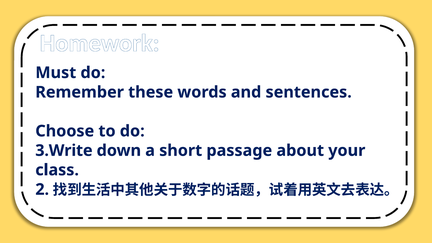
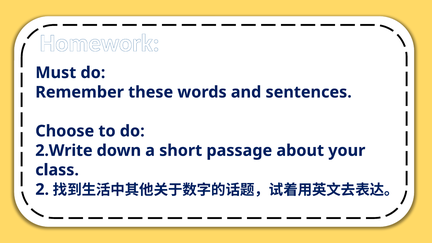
3.Write: 3.Write -> 2.Write (64, 151)
